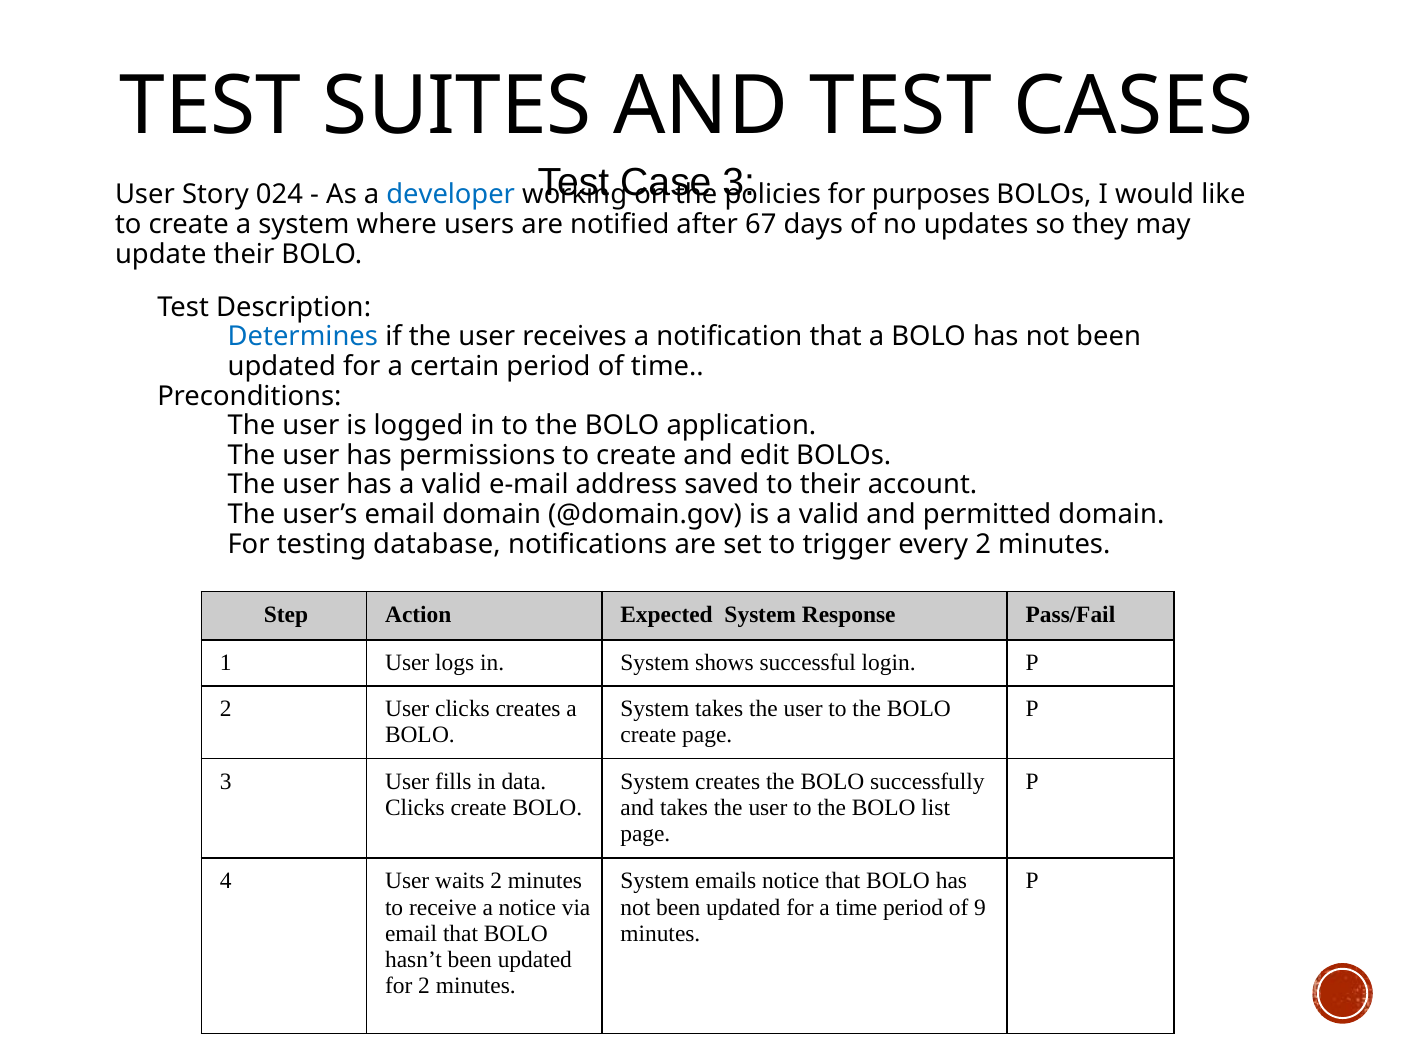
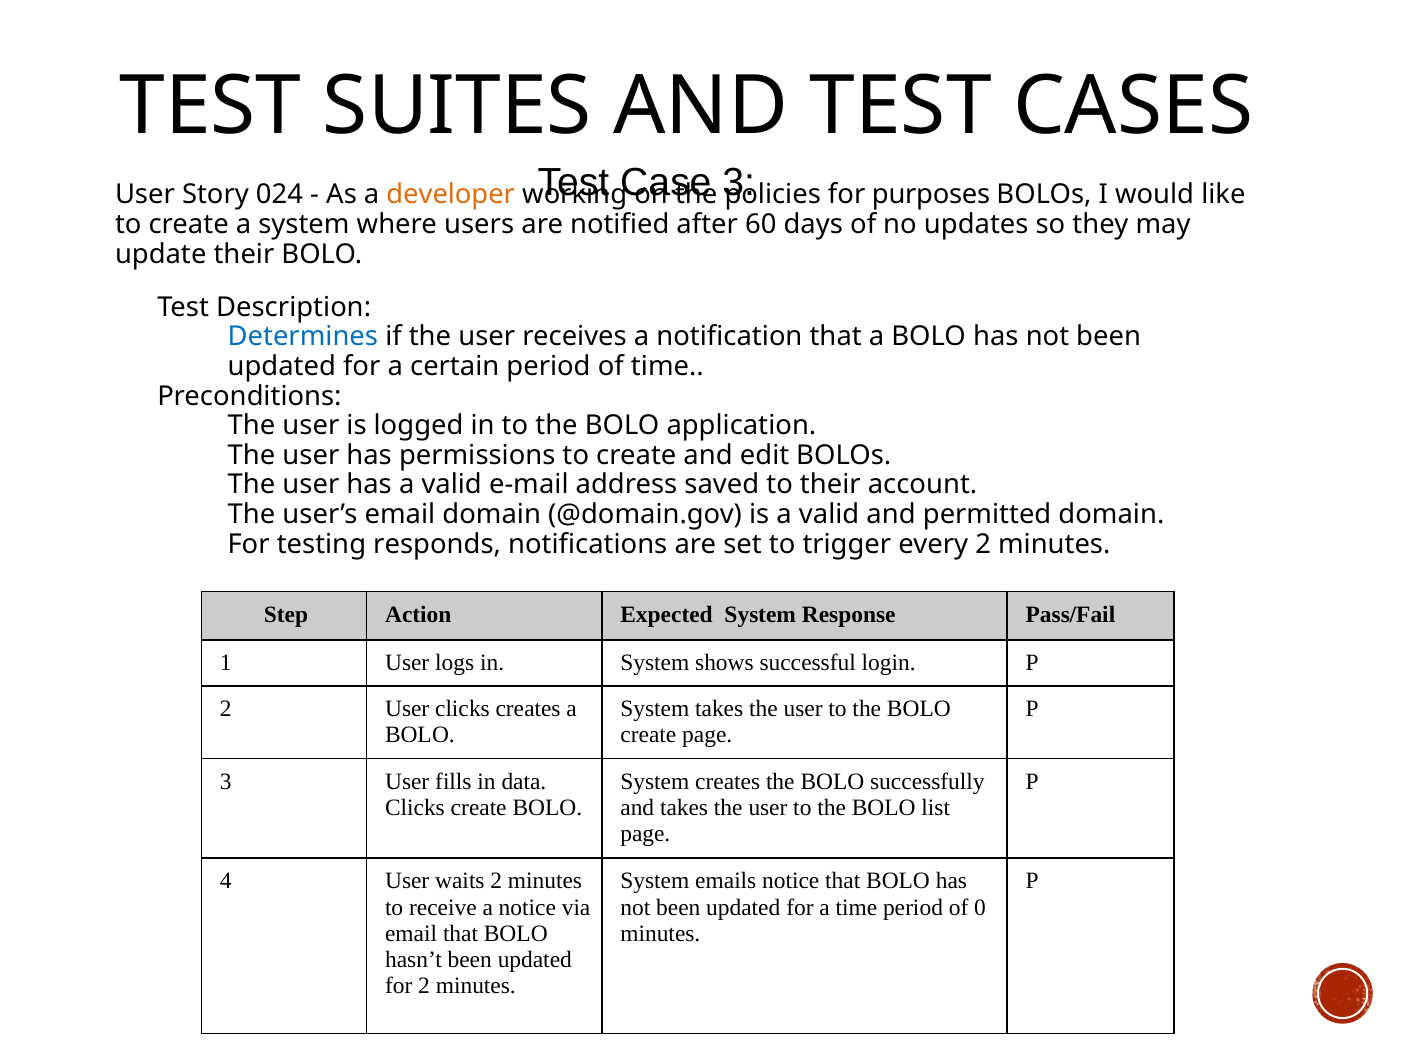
developer colour: blue -> orange (451, 195)
67: 67 -> 60 (761, 225)
database: database -> responds (437, 544)
9: 9 -> 0 (980, 907)
